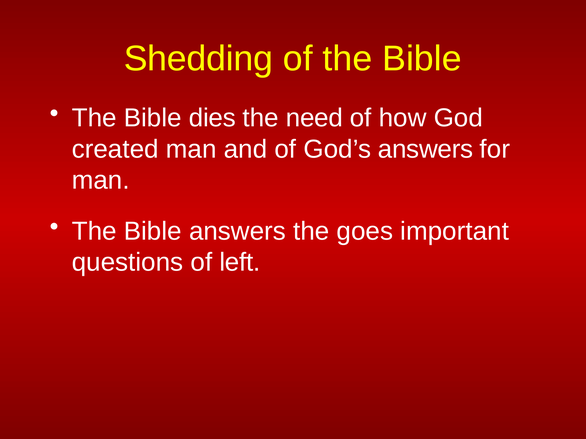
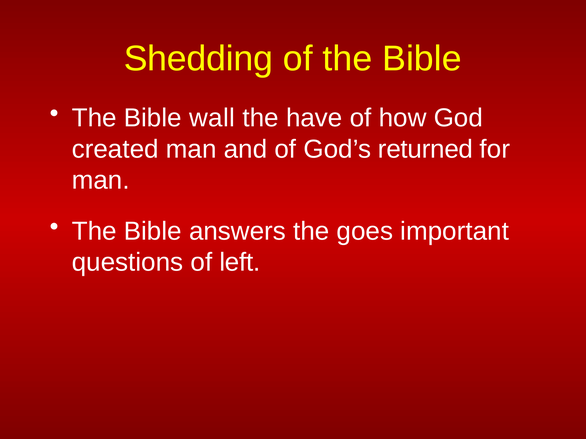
dies: dies -> wall (212, 118)
need: need -> have (314, 118)
God’s answers: answers -> returned (426, 149)
